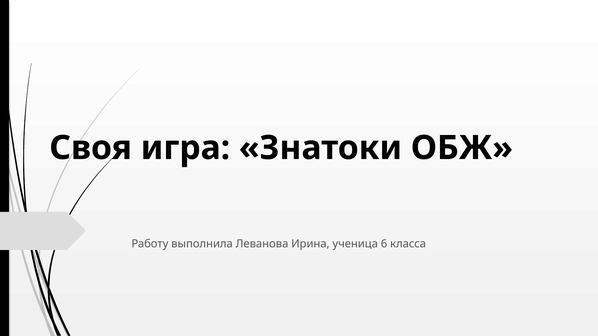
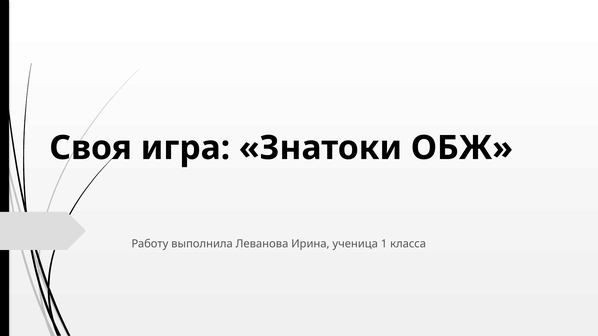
6: 6 -> 1 (384, 244)
